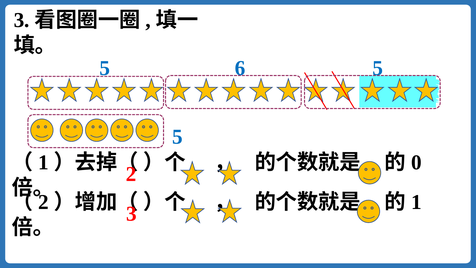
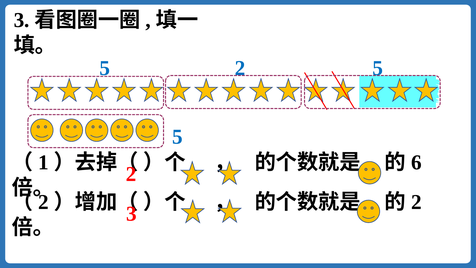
5 6: 6 -> 2 (240, 68)
0: 0 -> 6 (416, 162)
1: 1 -> 2 (416, 202)
